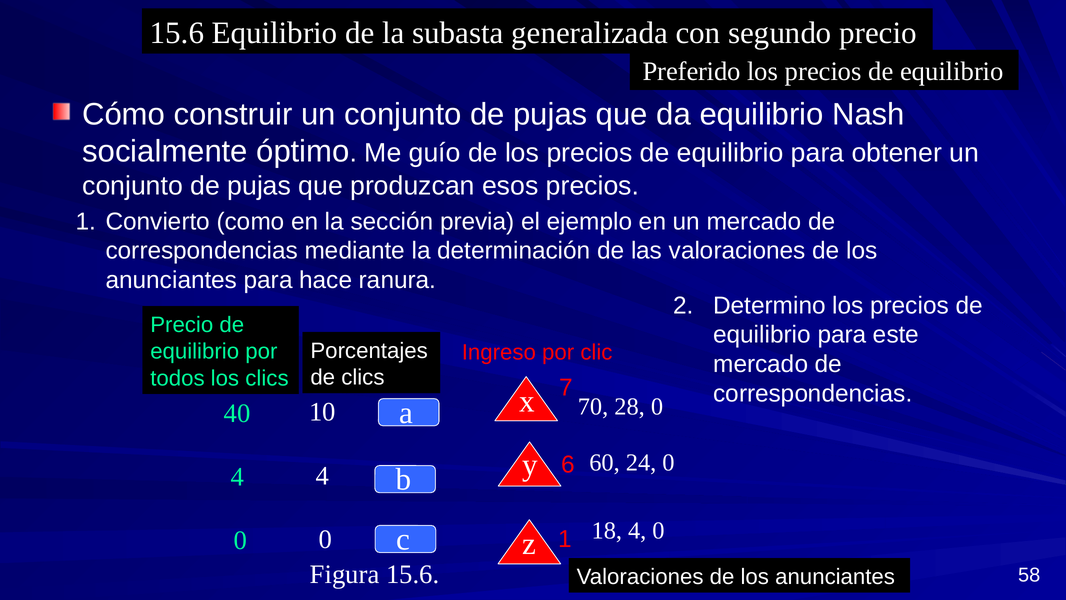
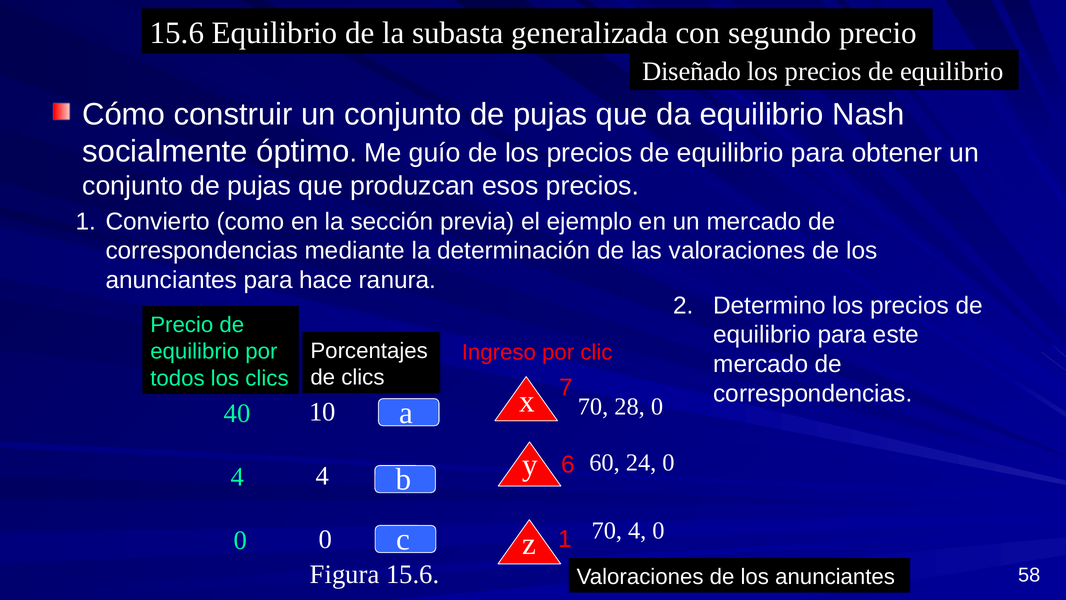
Preferido: Preferido -> Diseñado (692, 72)
18: 18 -> 70 (607, 530)
